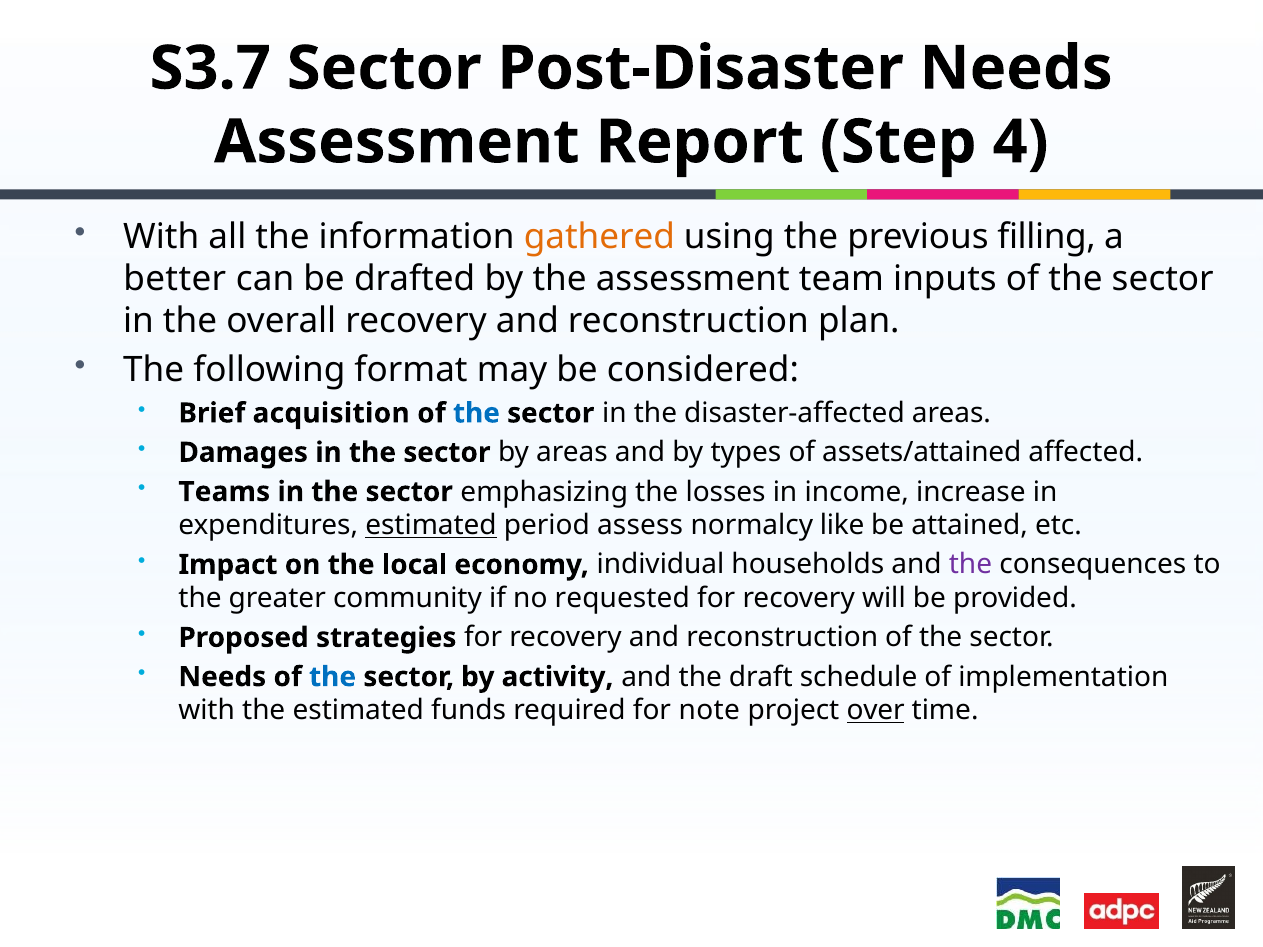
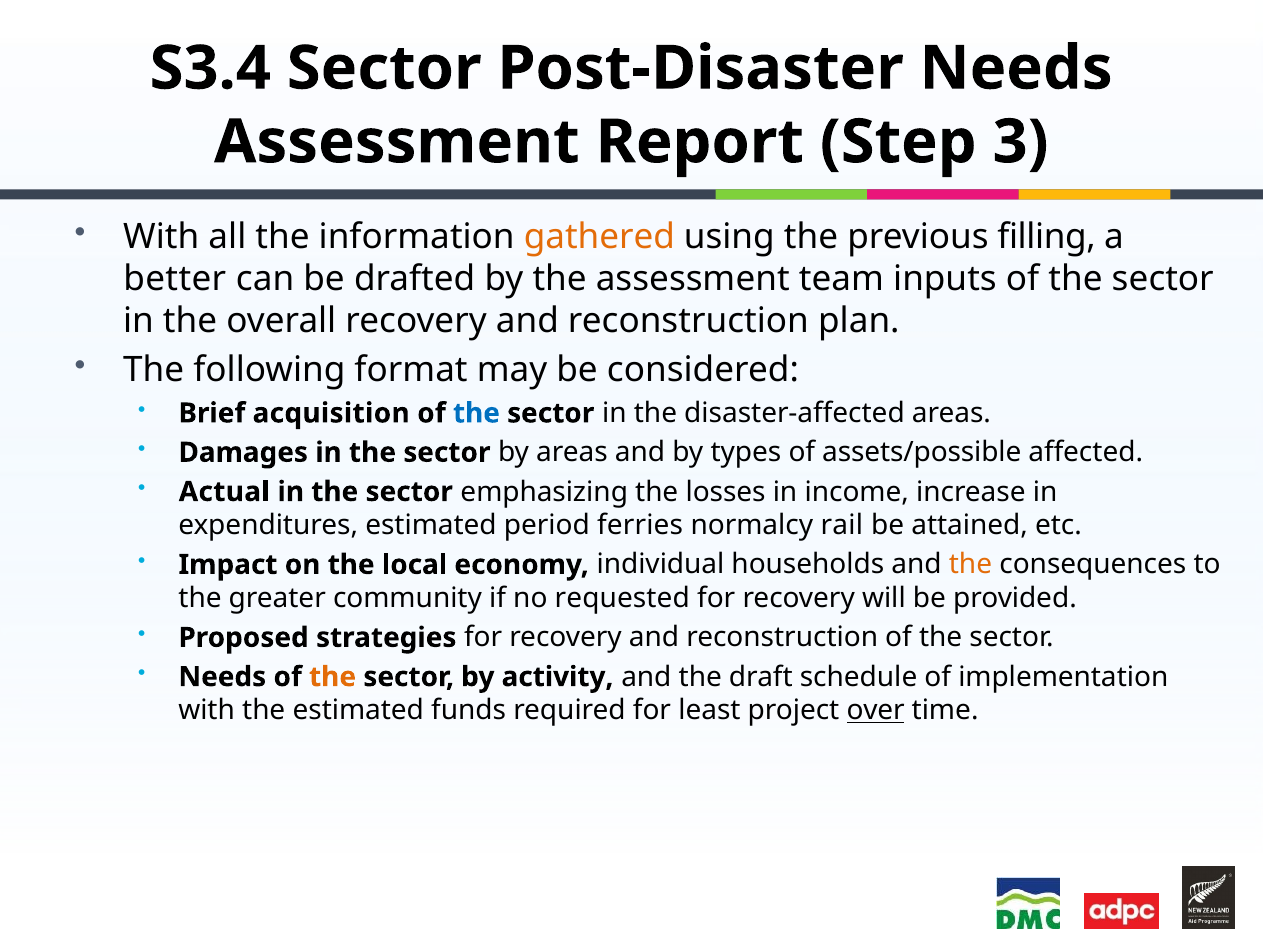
S3.7: S3.7 -> S3.4 (210, 68)
4: 4 -> 3 (1021, 142)
assets/attained: assets/attained -> assets/possible (922, 453)
Teams: Teams -> Actual (224, 492)
estimated underline: present -> none (431, 526)
assess: assess -> ferries (640, 526)
like: like -> rail (842, 526)
the colour: purple -> orange (970, 565)
the colour: blue -> orange (333, 677)
note: note -> least (709, 711)
